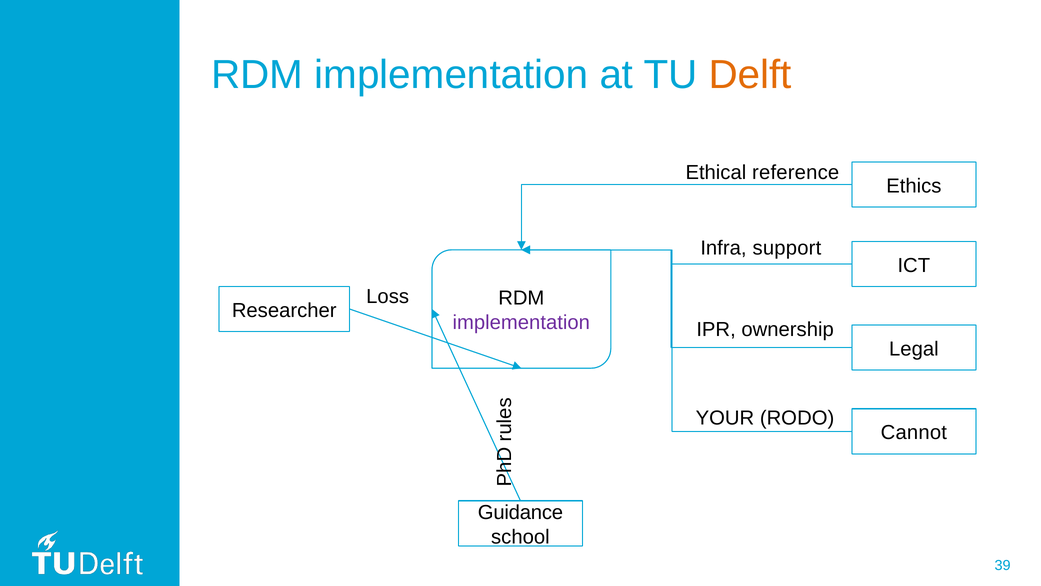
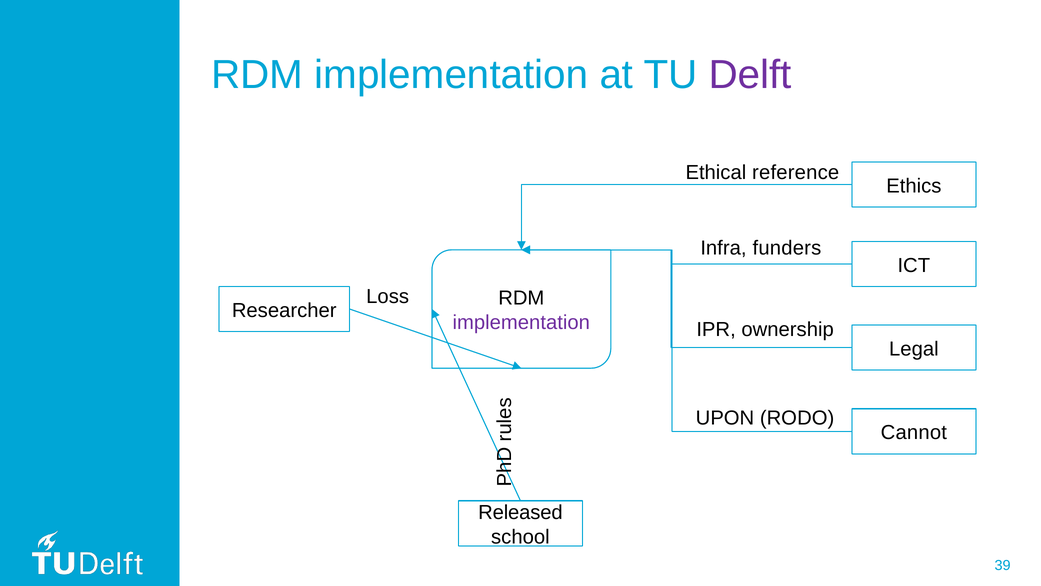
Delft colour: orange -> purple (750, 75)
support: support -> funders (787, 248)
YOUR: YOUR -> UPON (725, 418)
Guidance: Guidance -> Released (520, 512)
